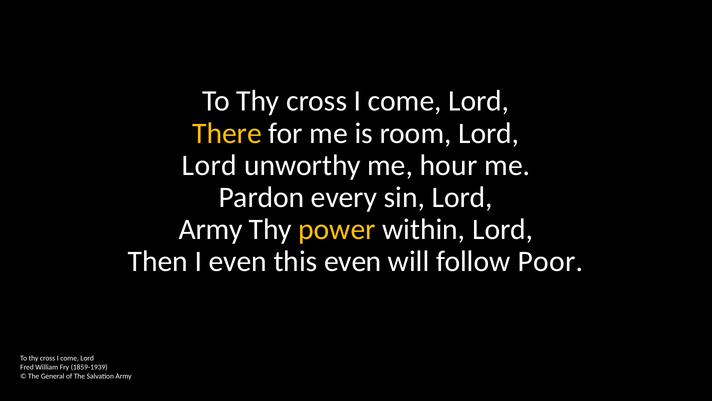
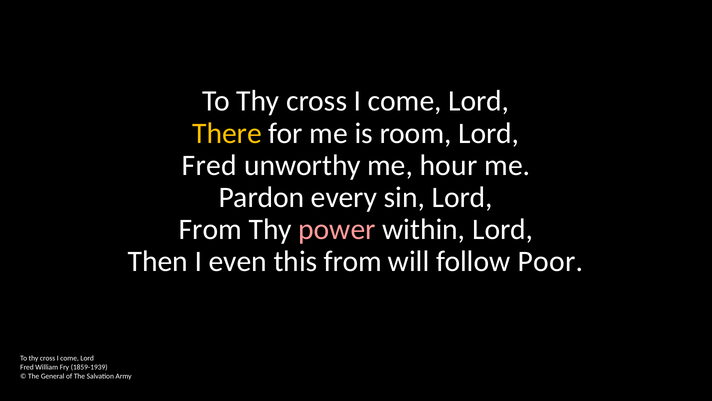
Lord: Lord -> Fred (209, 165)
Army: Army -> From (210, 229)
power colour: yellow -> pink (337, 229)
this even: even -> from (353, 261)
